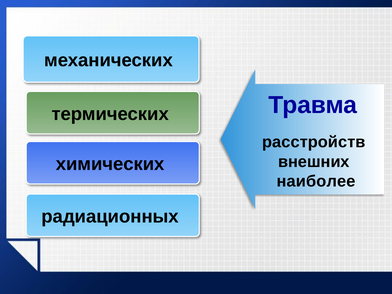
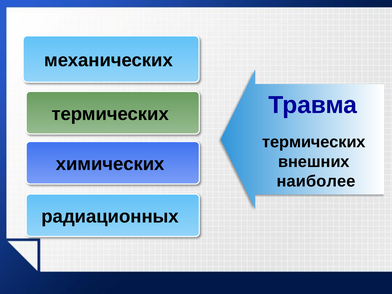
расстройств: расстройств -> термических (314, 142)
